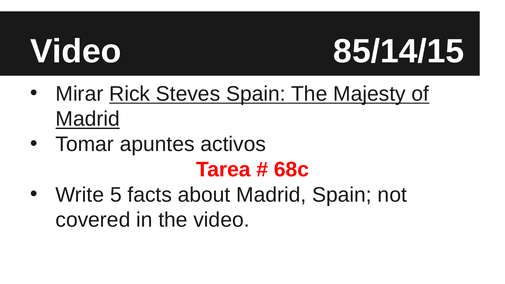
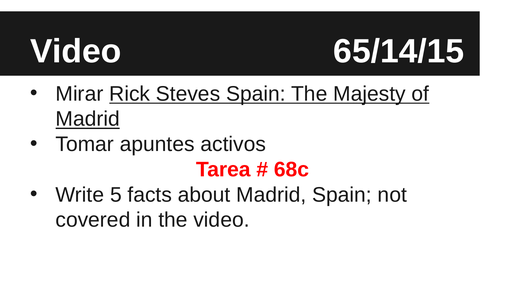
85/14/15: 85/14/15 -> 65/14/15 (399, 52)
